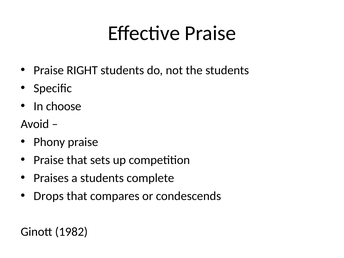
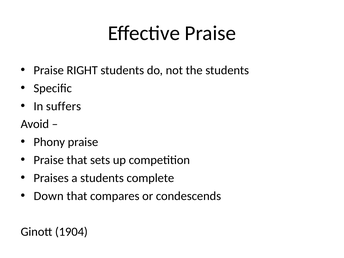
choose: choose -> suffers (64, 106)
Drops: Drops -> Down (49, 196)
1982: 1982 -> 1904 (71, 232)
